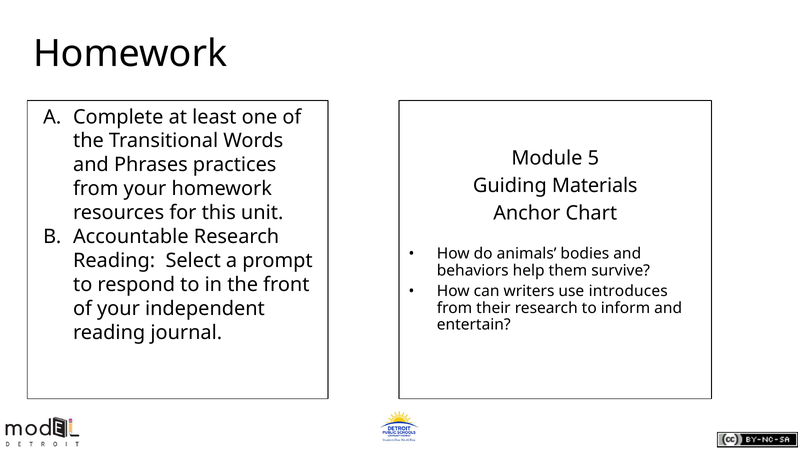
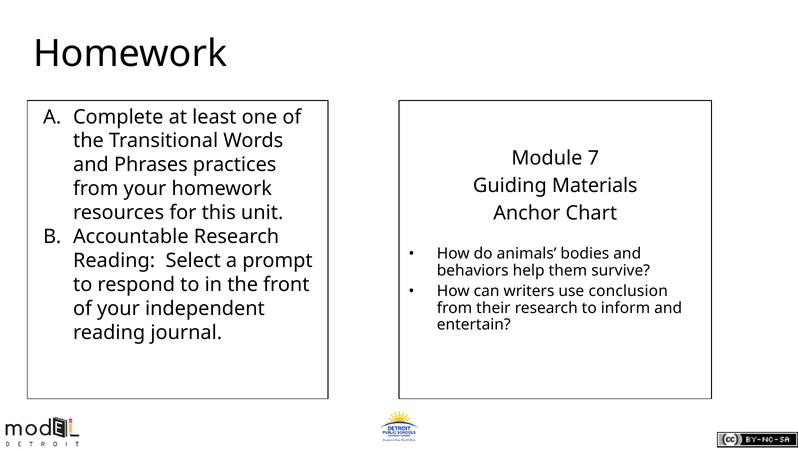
5: 5 -> 7 (593, 158)
introduces: introduces -> conclusion (628, 291)
